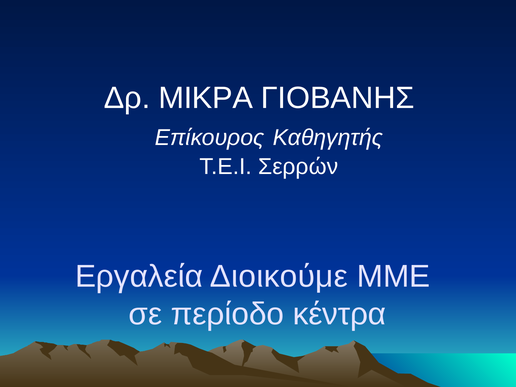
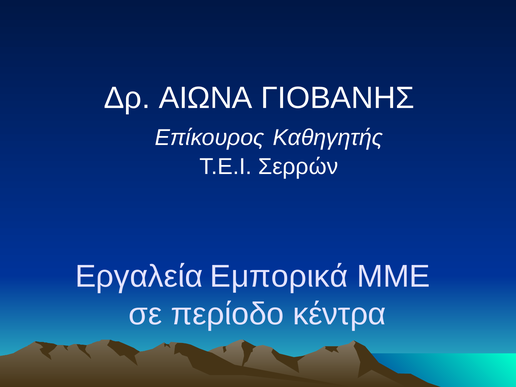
ΜΙΚΡΑ: ΜΙΚΡΑ -> ΑΙΩΝΑ (206, 98)
Διοικούμε: Διοικούμε -> Εμπορικά (279, 276)
